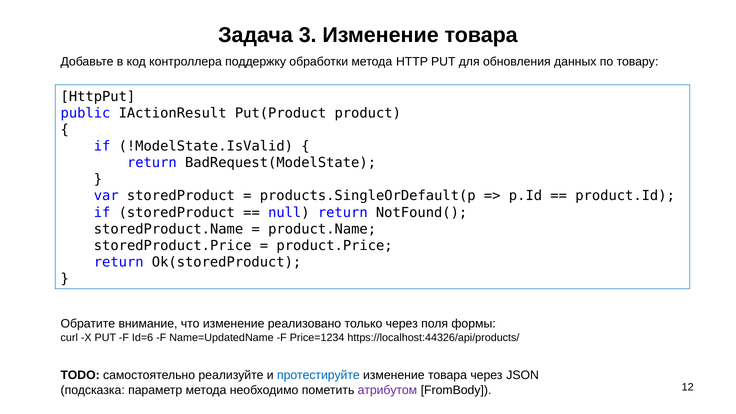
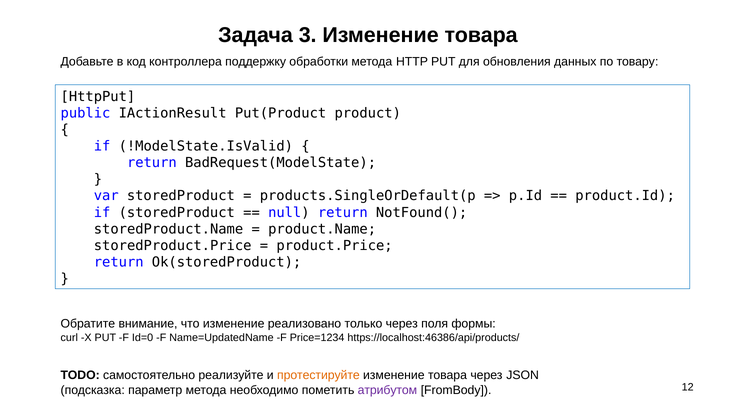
Id=6: Id=6 -> Id=0 (143, 338)
https://localhost:44326/api/products/: https://localhost:44326/api/products/ -> https://localhost:46386/api/products/ (433, 338)
протестируйте colour: blue -> orange (318, 375)
